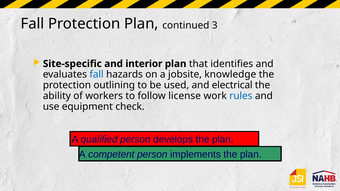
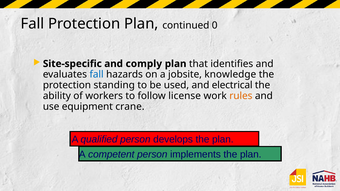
3: 3 -> 0 (215, 26)
interior: interior -> comply (144, 64)
outlining: outlining -> standing (114, 85)
rules colour: blue -> orange (241, 96)
check: check -> crane (130, 107)
